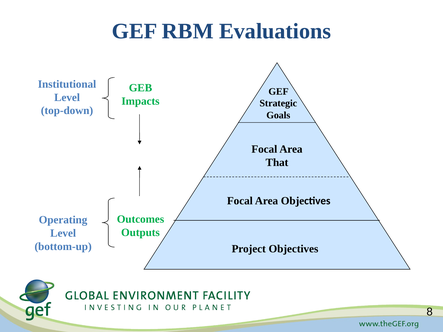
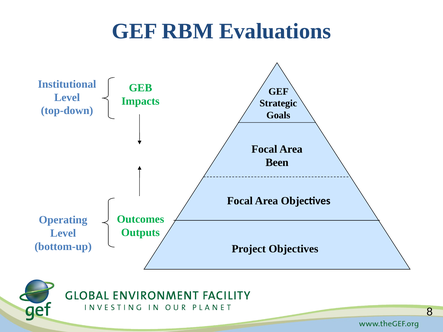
That: That -> Been (277, 163)
